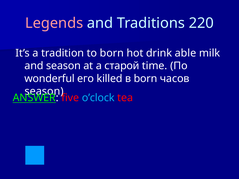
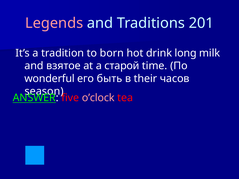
220: 220 -> 201 (201, 23)
able: able -> long (186, 53)
and season: season -> взятое (63, 66)
killed: killed -> быть (109, 79)
в born: born -> their (145, 79)
o’clock colour: light blue -> pink (98, 98)
